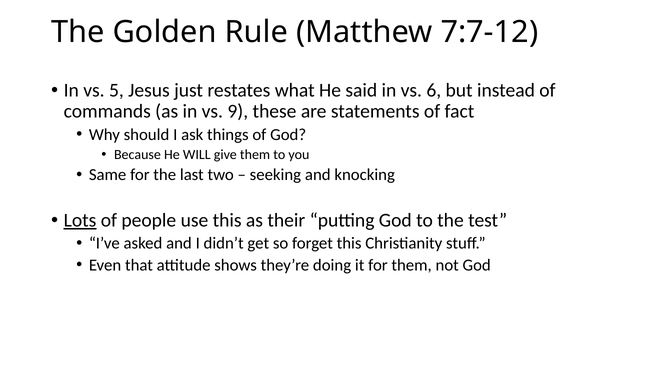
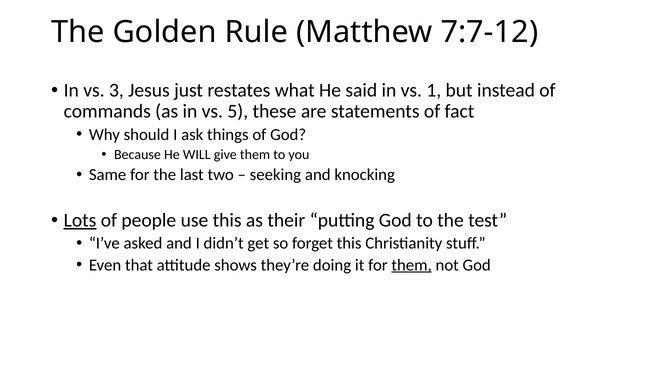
5: 5 -> 3 (116, 91)
6: 6 -> 1 (434, 91)
9: 9 -> 5 (238, 112)
them underline: none -> present (412, 265)
